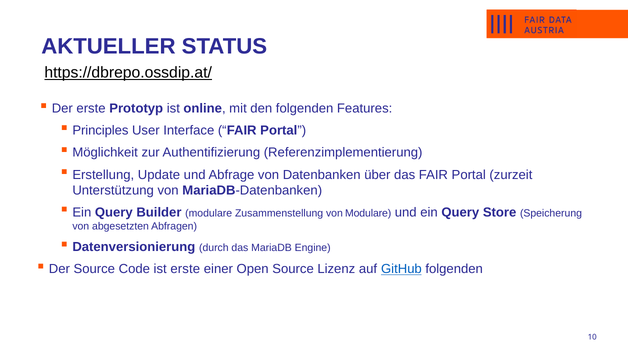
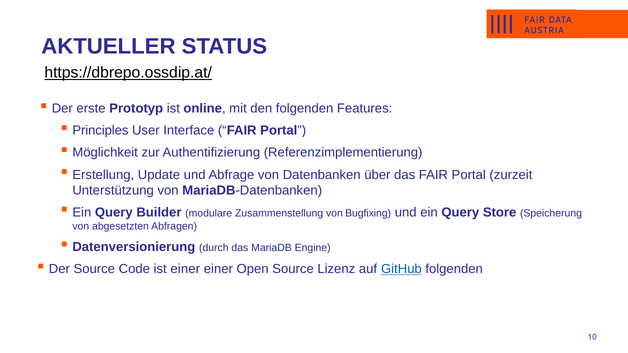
von Modulare: Modulare -> Bugfixing (368, 213)
ist erste: erste -> einer (185, 269)
